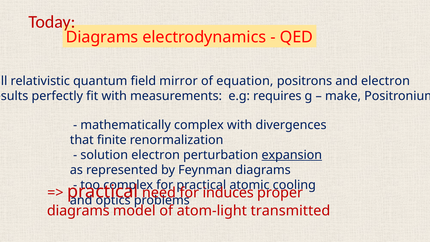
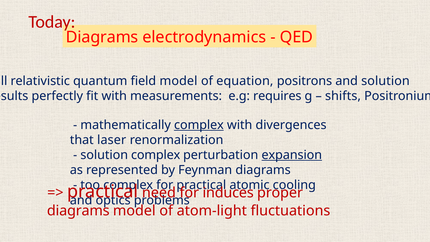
field mirror: mirror -> model (179, 81)
and electron: electron -> solution (385, 81)
make: make -> shifts (343, 96)
complex underline: none -> present (199, 125)
finite: finite -> laser (112, 140)
solution electron: electron -> complex (156, 155)
transmitted: transmitted -> fluctuations (290, 211)
